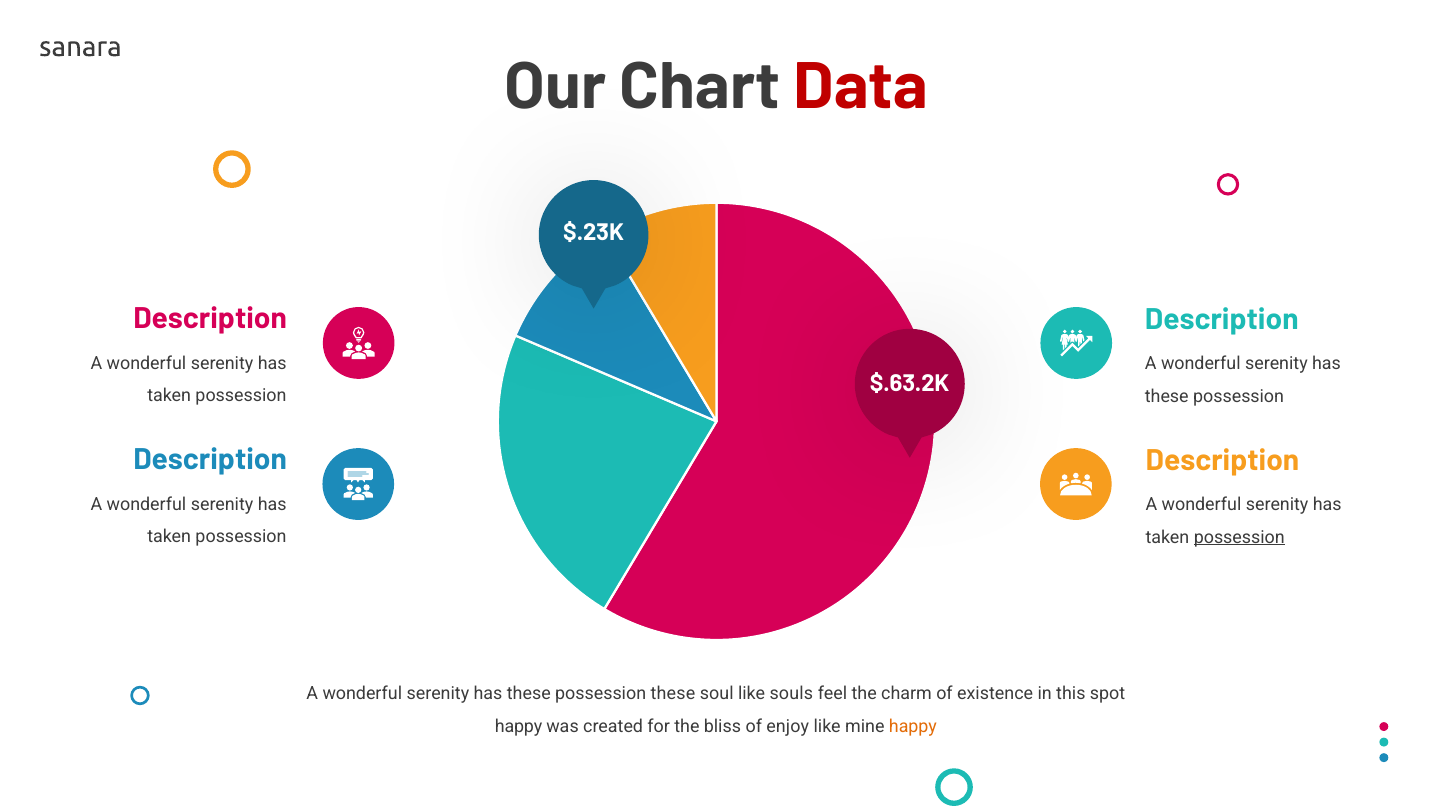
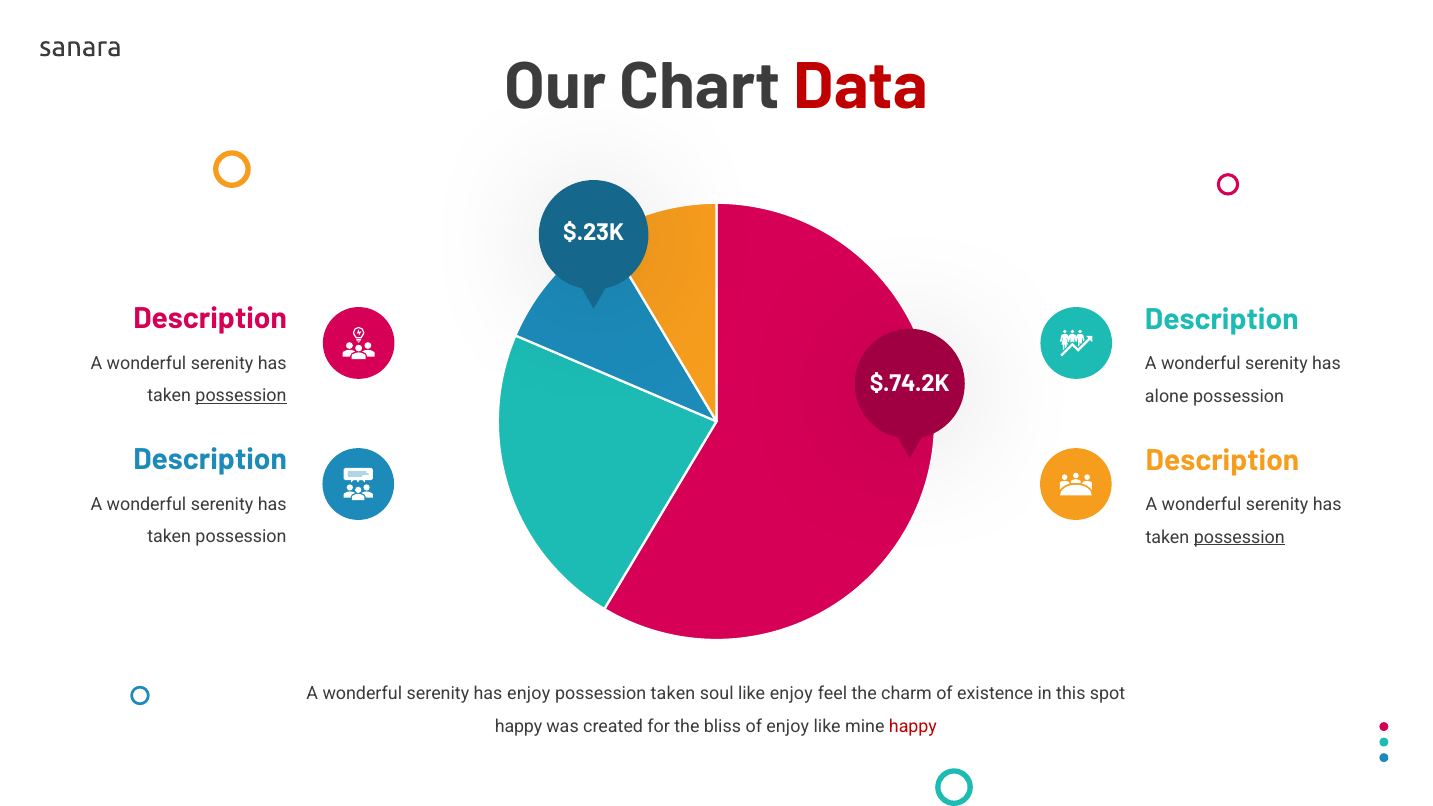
$.63.2K: $.63.2K -> $.74.2K (910, 384)
possession underline: none -> present (241, 396)
these: these -> alone (1167, 396)
these: these -> enjoy (529, 694)
possession these: these -> taken (673, 694)
like souls: souls -> enjoy (791, 694)
happy colour: orange -> red (913, 726)
